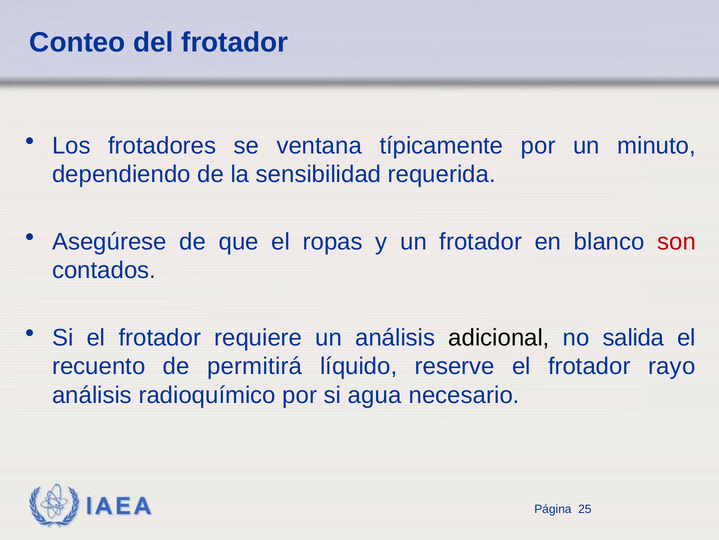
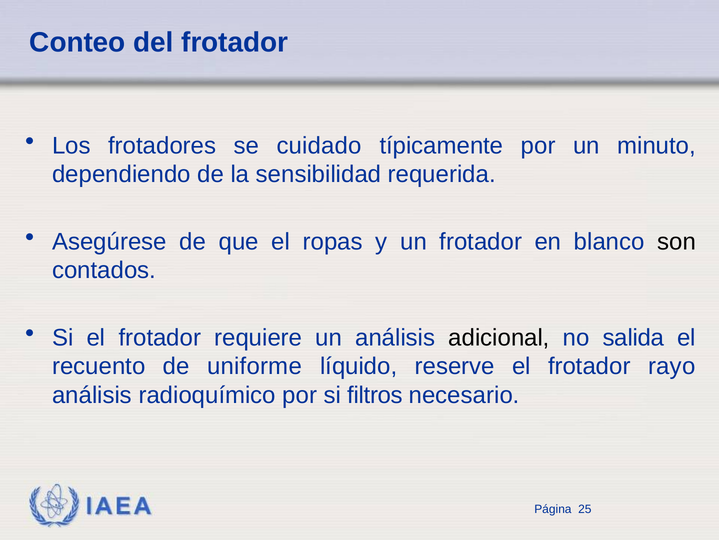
ventana: ventana -> cuidado (319, 145)
son colour: red -> black (677, 241)
permitirá: permitirá -> uniforme (255, 366)
agua: agua -> filtros (375, 395)
